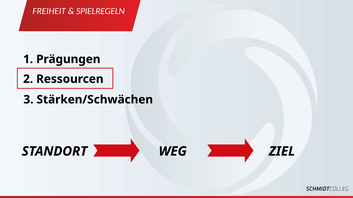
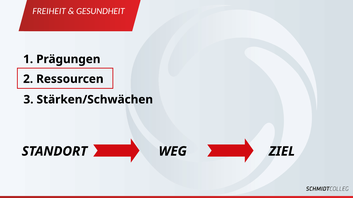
SPIELREGELN: SPIELREGELN -> GESUNDHEIT (100, 11)
